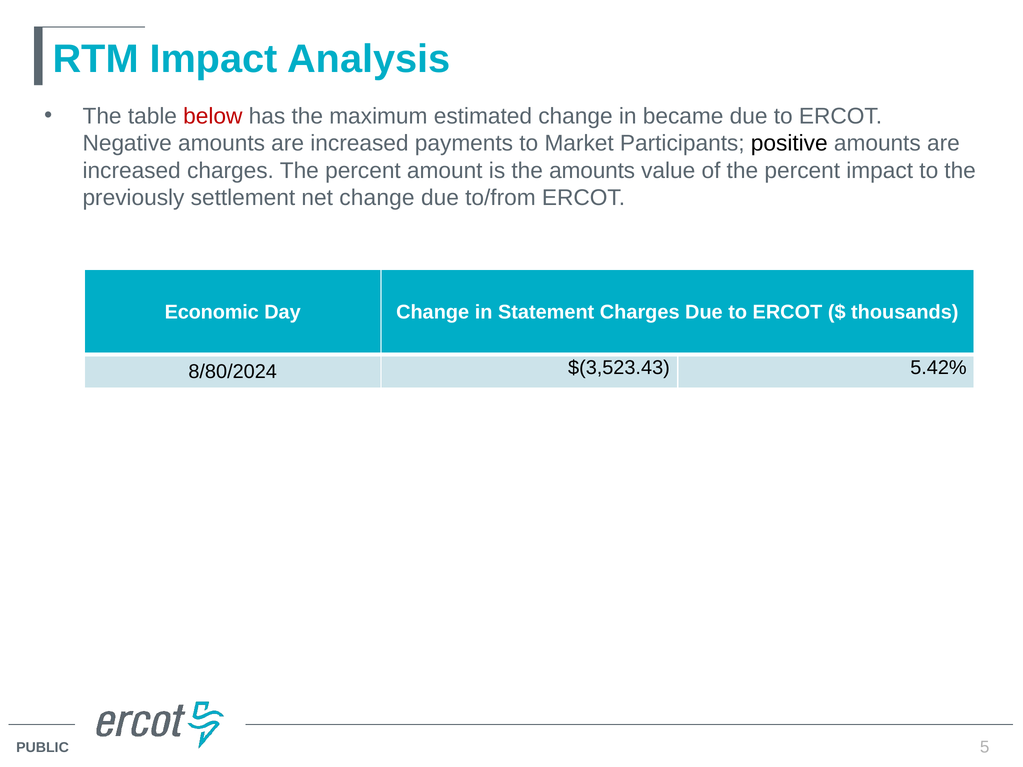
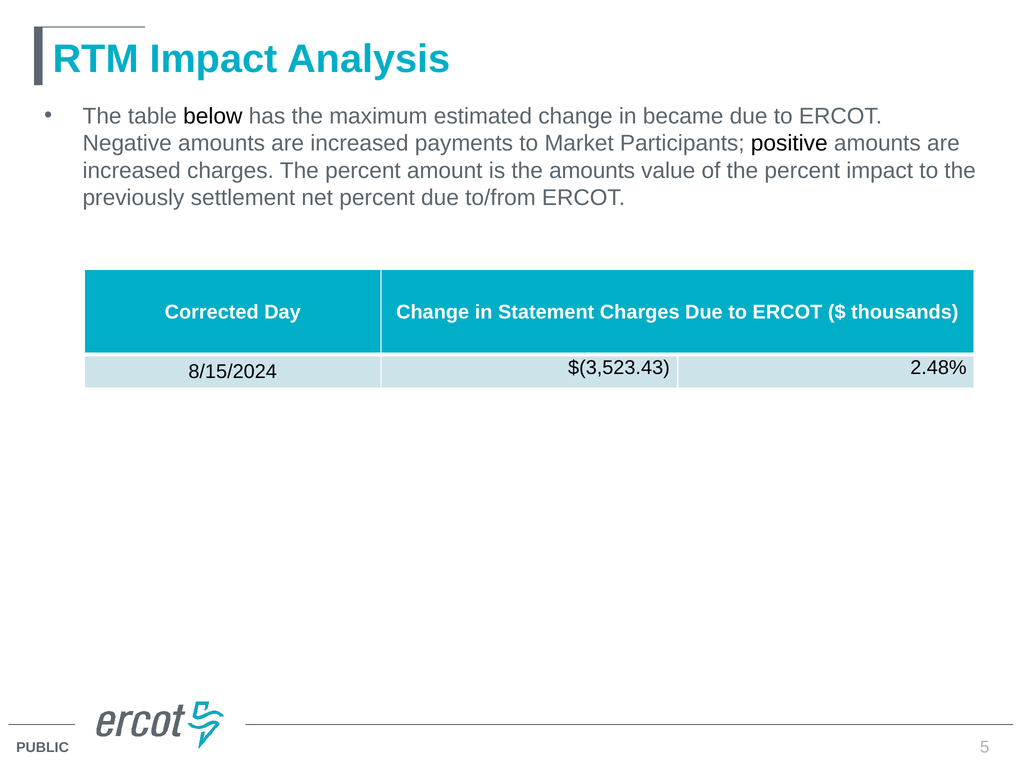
below colour: red -> black (213, 116)
net change: change -> percent (377, 198)
Economic: Economic -> Corrected (212, 312)
8/80/2024: 8/80/2024 -> 8/15/2024 (233, 372)
5.42%: 5.42% -> 2.48% (938, 368)
